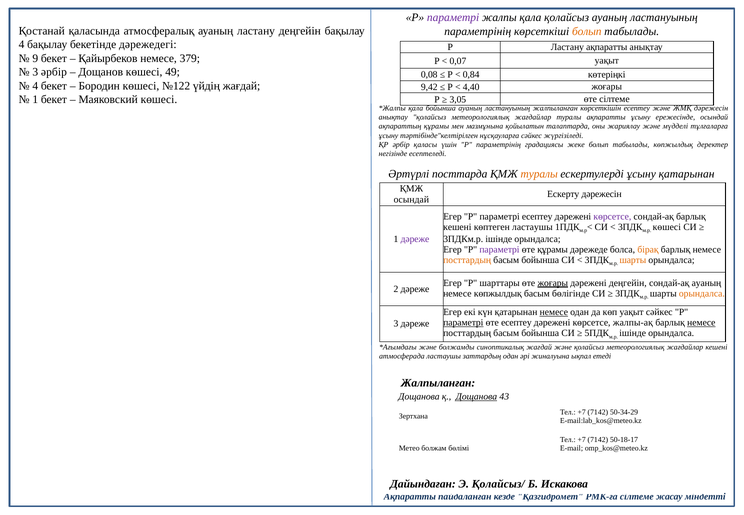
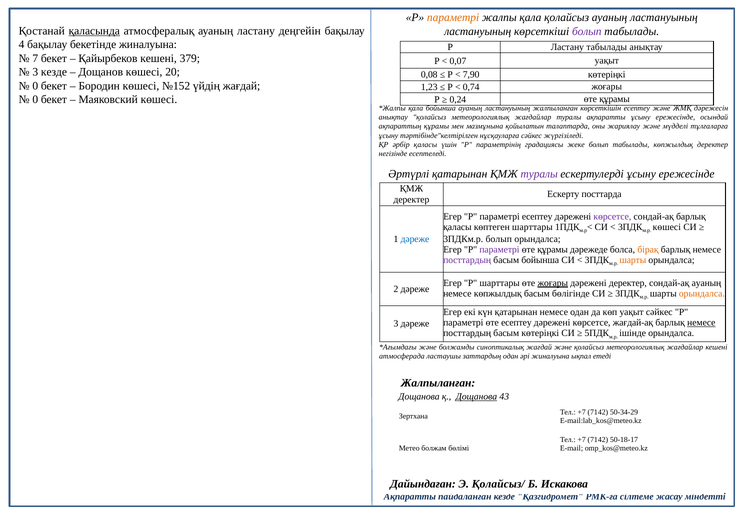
параметрі colour: purple -> orange (453, 18)
қаласында underline: none -> present (94, 31)
параметрінің: параметрінің -> ластануының (478, 31)
болып colour: orange -> purple (587, 31)
бекетінде дәрежедегі: дәрежедегі -> жиналуына (148, 45)
Ластану ақпаратты: ақпаратты -> табылады (607, 47)
9: 9 -> 7 (35, 58)
Қайырбеков немесе: немесе -> кешені (159, 58)
3 әрбір: әрбір -> кезде (54, 72)
49: 49 -> 20 (173, 72)
0,84: 0,84 -> 7,90 (471, 75)
4: 4 -> 0 (35, 86)
№122: №122 -> №152 (176, 86)
9,42: 9,42 -> 1,23 (429, 87)
4,40: 4,40 -> 0,74 (471, 87)
1: 1 -> 0 (35, 100)
3,05: 3,05 -> 0,24 (458, 99)
сілтеме: сілтеме -> құрамы (615, 99)
Әртүрлі посттарда: посттарда -> қатарынан (460, 174)
туралы colour: orange -> purple (539, 174)
ескертулерді ұсыну қатарынан: қатарынан -> ережесінде (687, 174)
Ескерту дәрежесін: дәрежесін -> посттарда (602, 194)
осындай: осындай -> деректер (411, 199)
кешені: кешені -> қаласы (457, 227)
көптеген ластаушы: ластаушы -> шарттары (532, 227)
дәреже colour: purple -> blue (415, 239)
3ПДКм.р ішінде: ішінде -> болып (499, 239)
посттардың colour: orange -> purple (467, 260)
дәрежені деңгейін: деңгейін -> деректер (628, 283)
немесе underline: present -> none (554, 312)
параметрі underline: present -> none (463, 323)
жалпы-ақ: жалпы-ақ -> жағдай-ақ (633, 323)
бойынша: бойынша -> көтеріңкі (540, 333)
